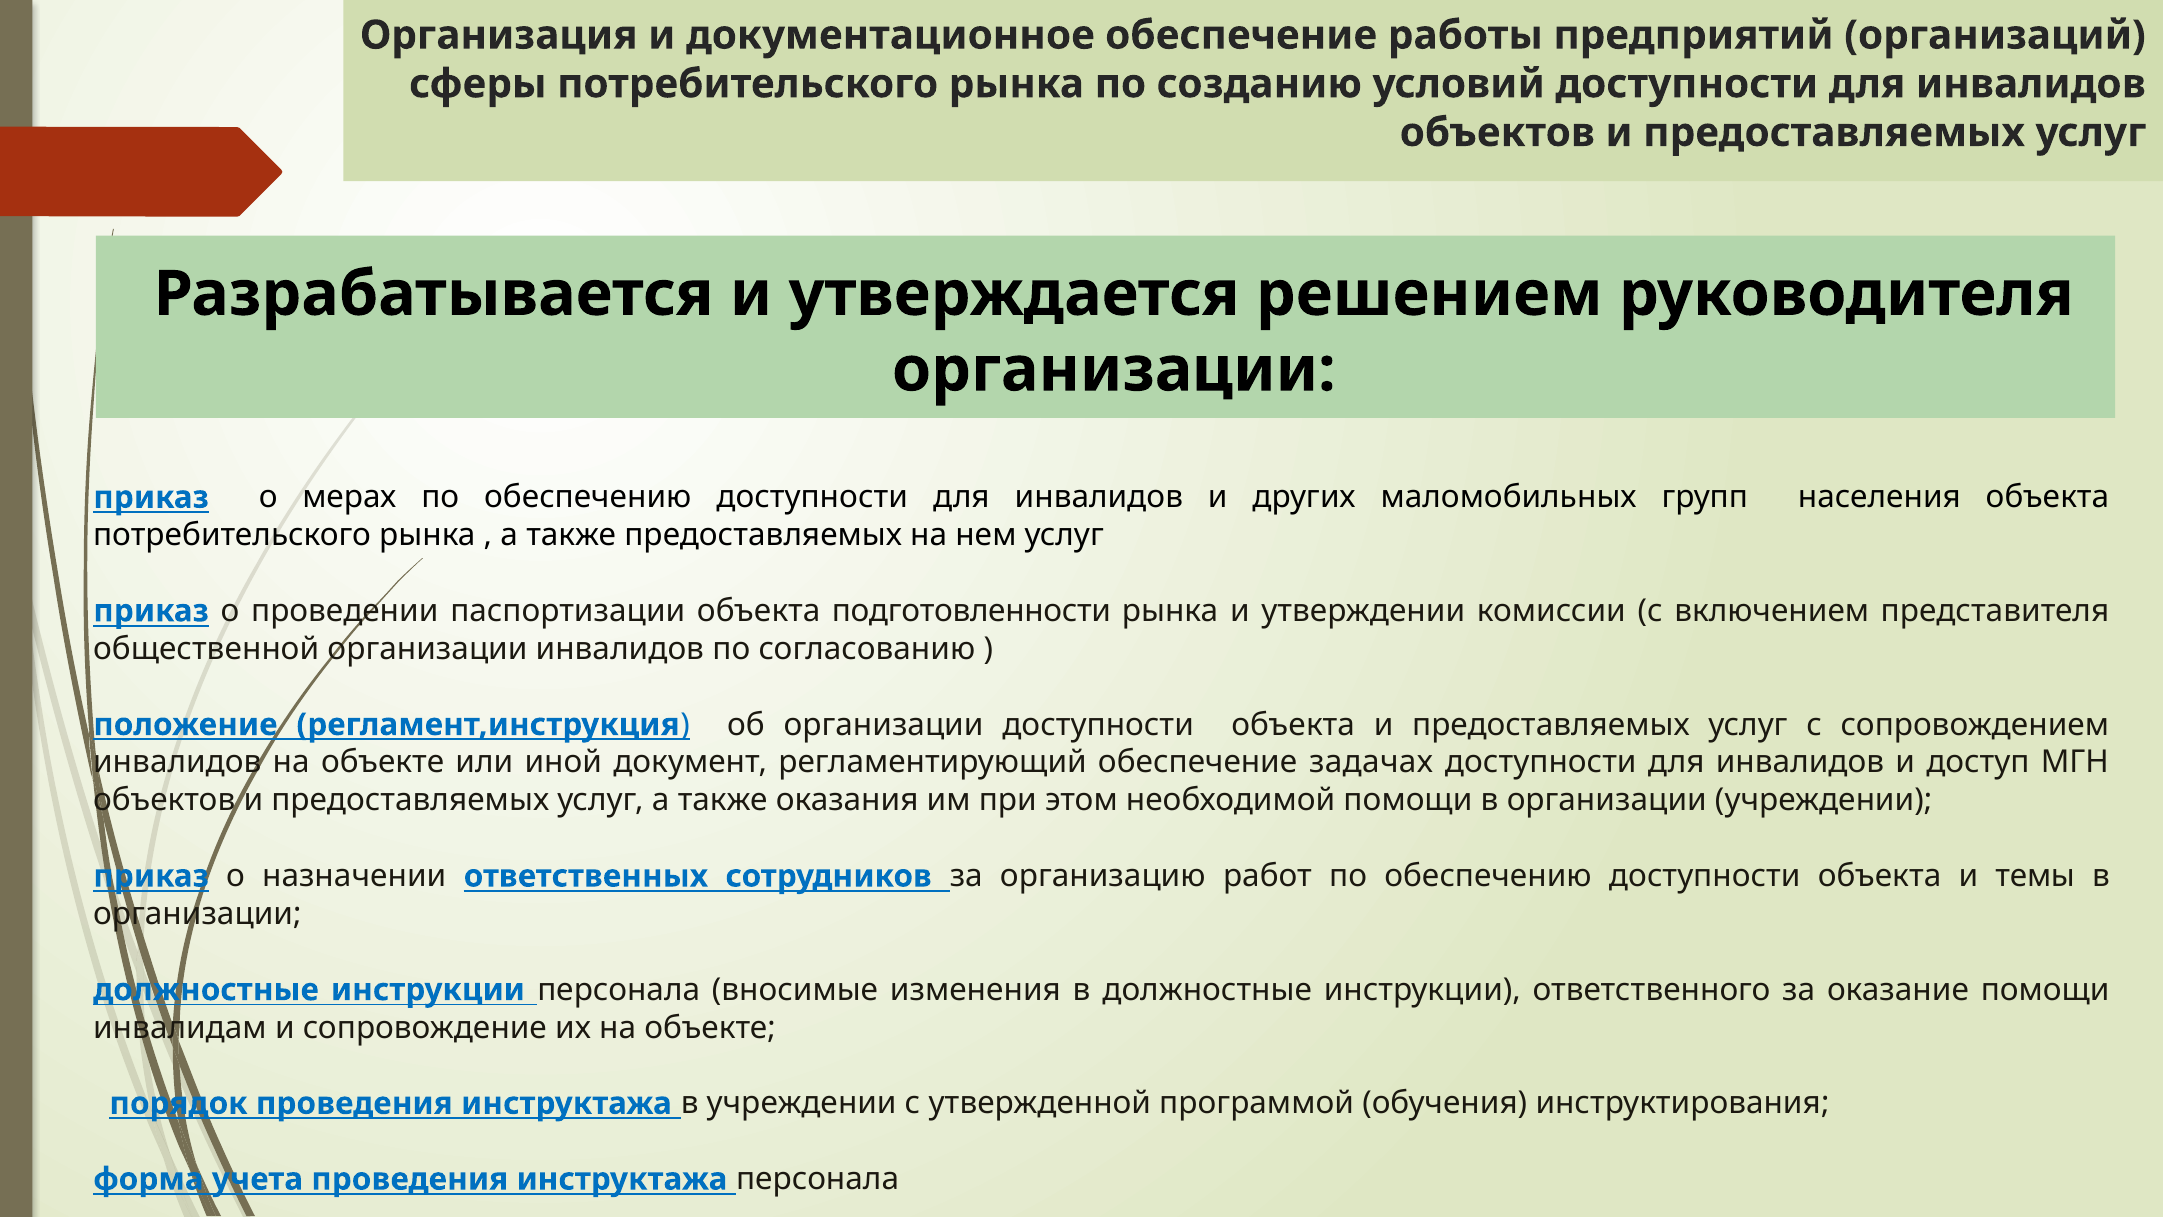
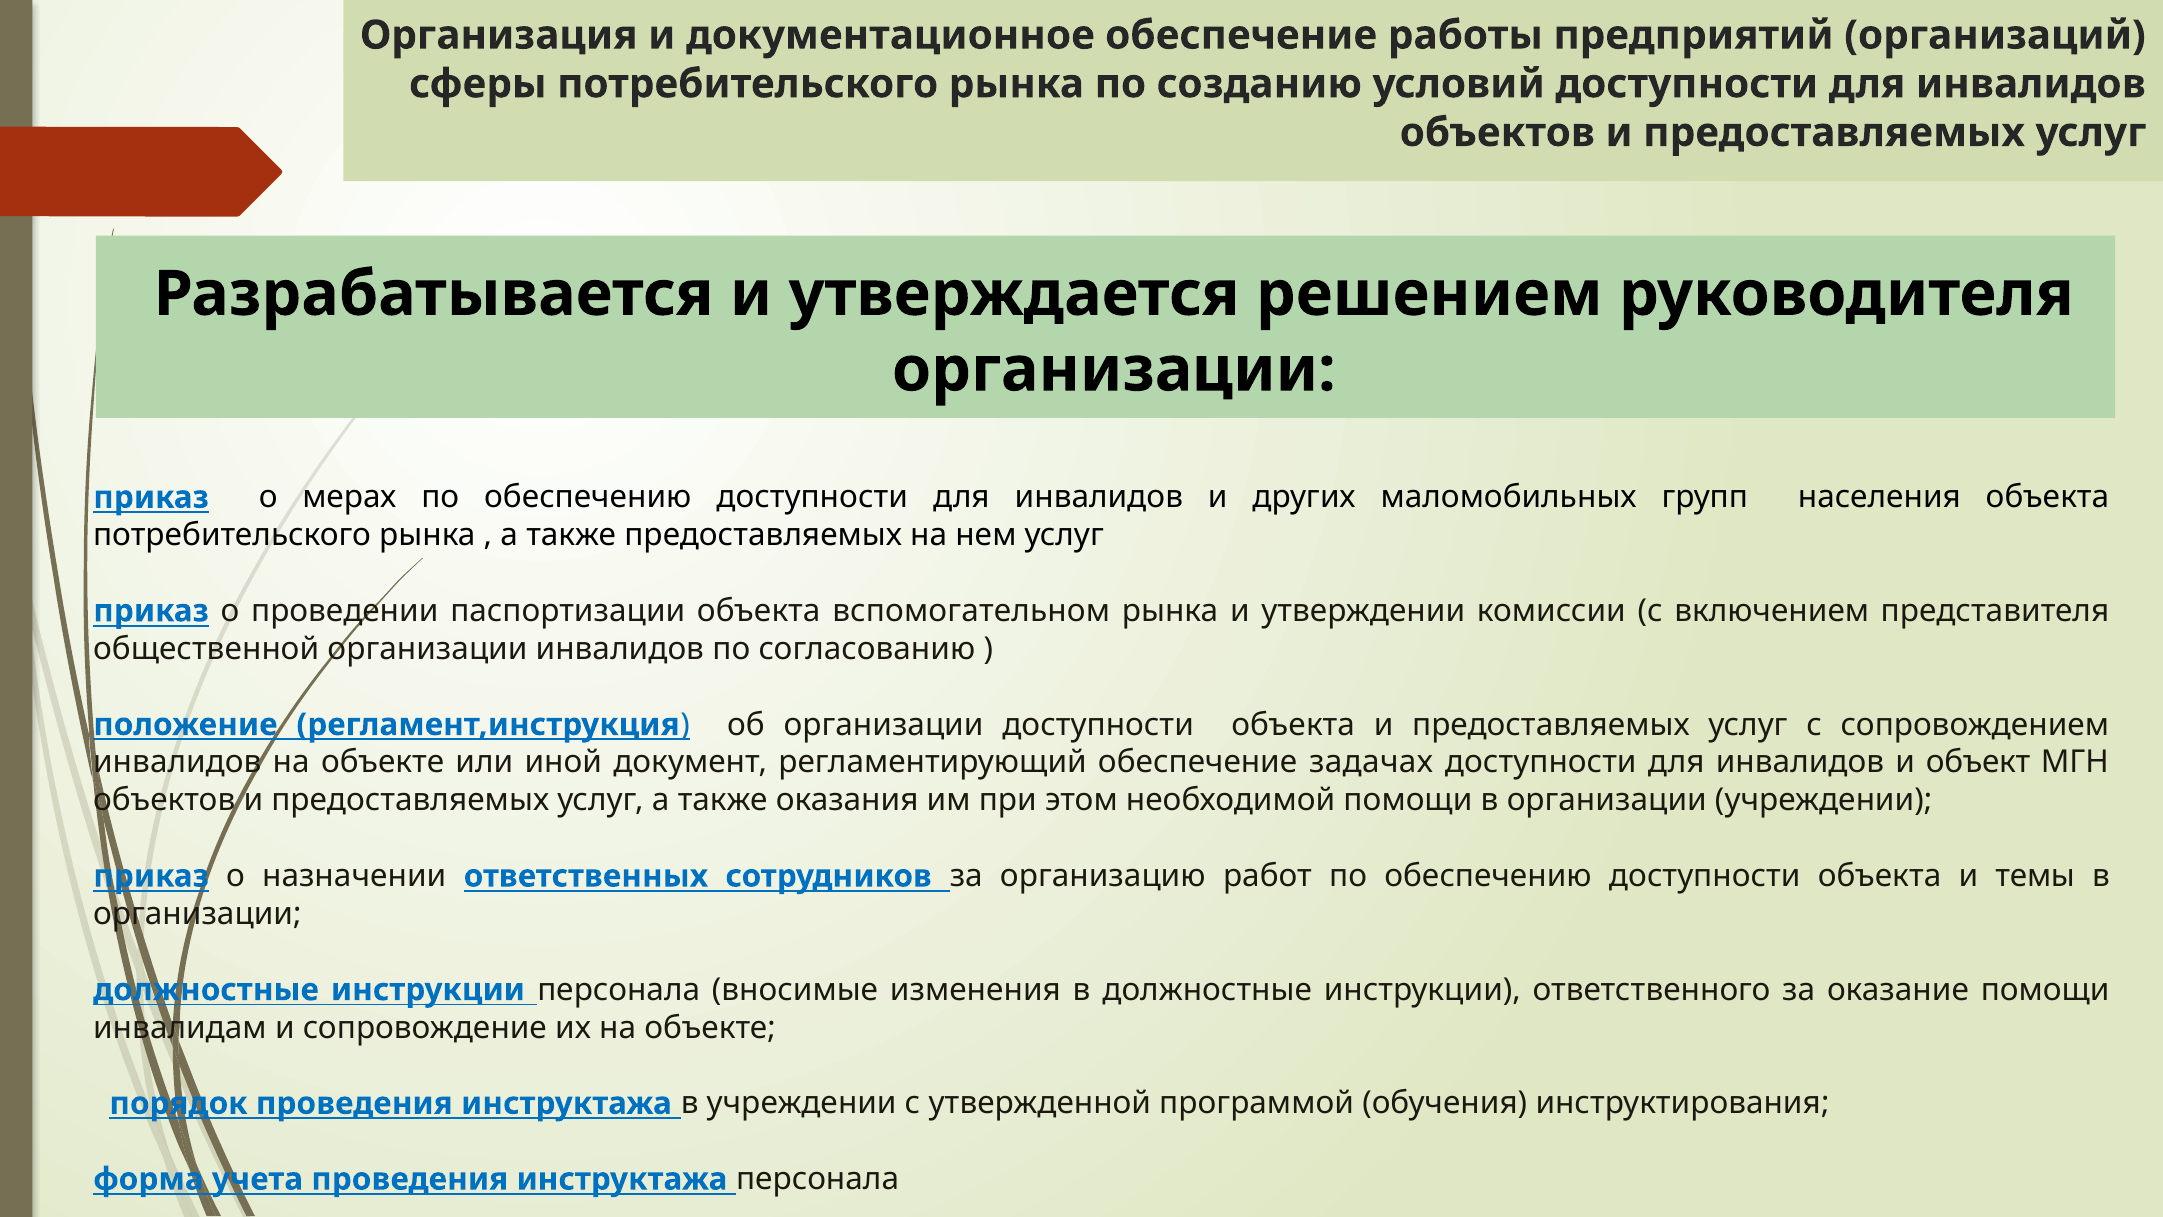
подготовленности: подготовленности -> вспомогательном (971, 611)
доступ: доступ -> объект (1978, 762)
